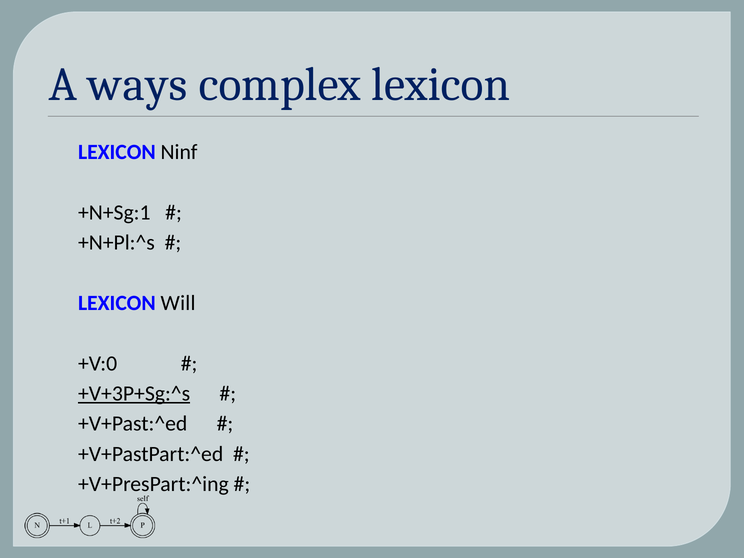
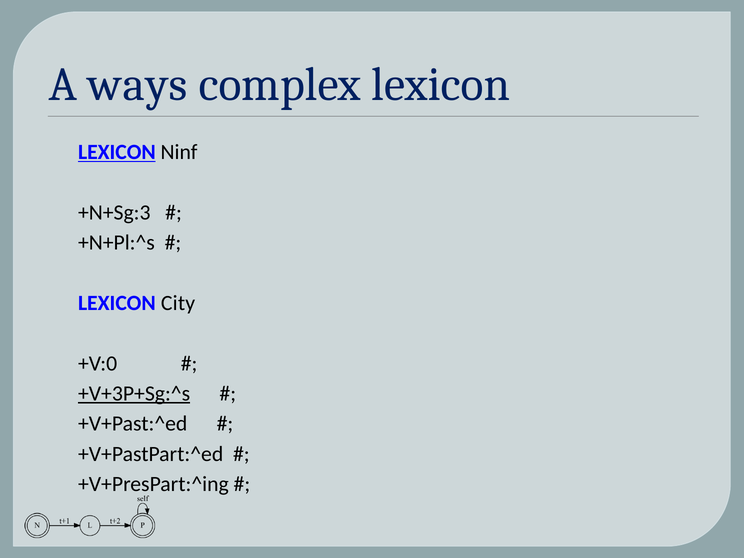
LEXICON underline: none -> present (117, 152)
+N+Sg:1: +N+Sg:1 -> +N+Sg:3 (114, 212)
Will: Will -> City (178, 303)
